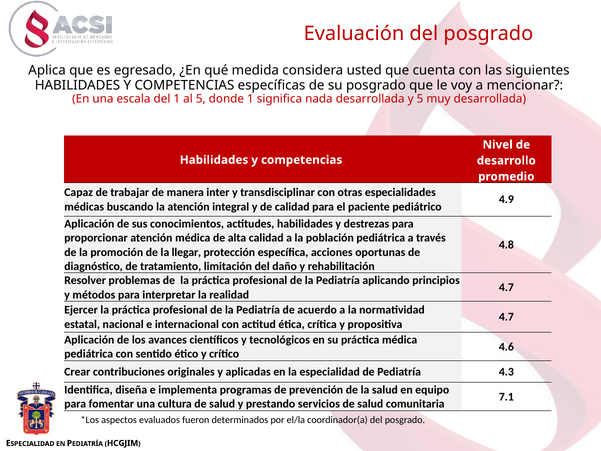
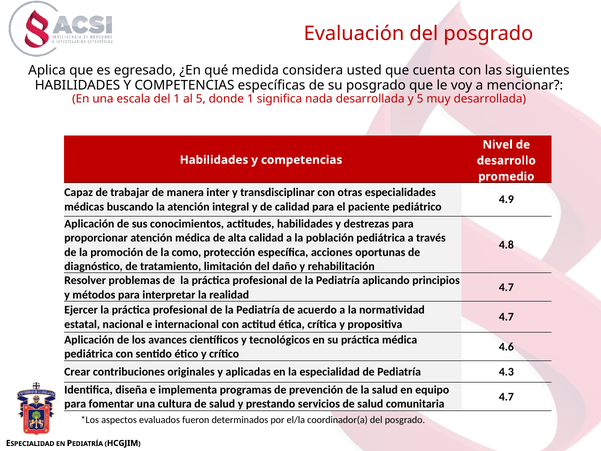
llegar: llegar -> como (186, 252)
7.1: 7.1 -> 4.7 (506, 396)
